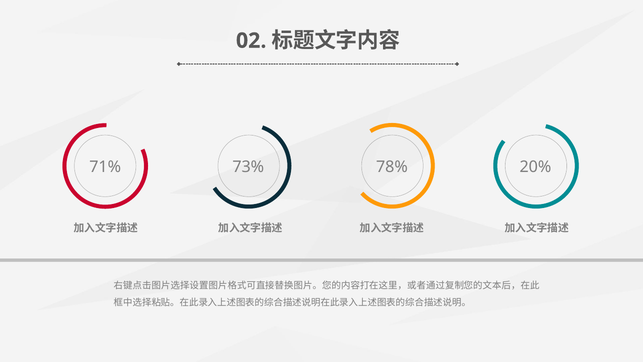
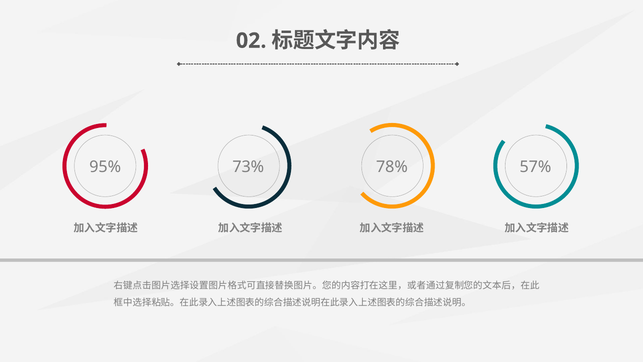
71%: 71% -> 95% (105, 167)
20%: 20% -> 57% (535, 167)
